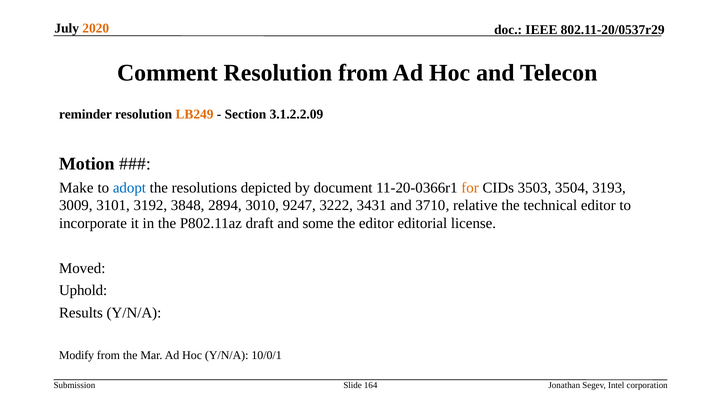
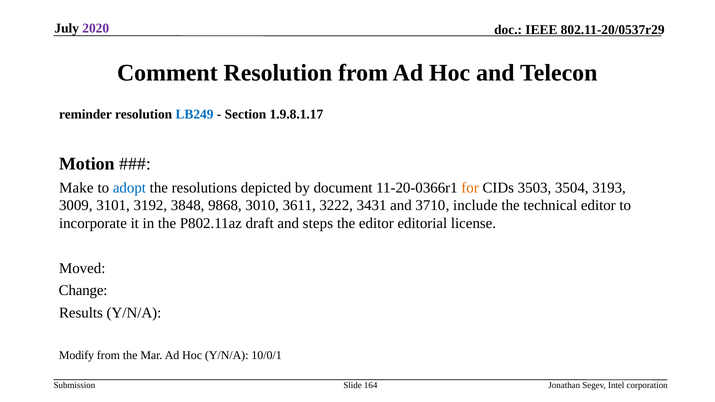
2020 colour: orange -> purple (96, 28)
LB249 colour: orange -> blue (195, 114)
3.1.2.2.09: 3.1.2.2.09 -> 1.9.8.1.17 (296, 114)
2894: 2894 -> 9868 (225, 206)
9247: 9247 -> 3611 (299, 206)
relative: relative -> include (475, 206)
some: some -> steps (318, 224)
Uphold: Uphold -> Change (83, 291)
